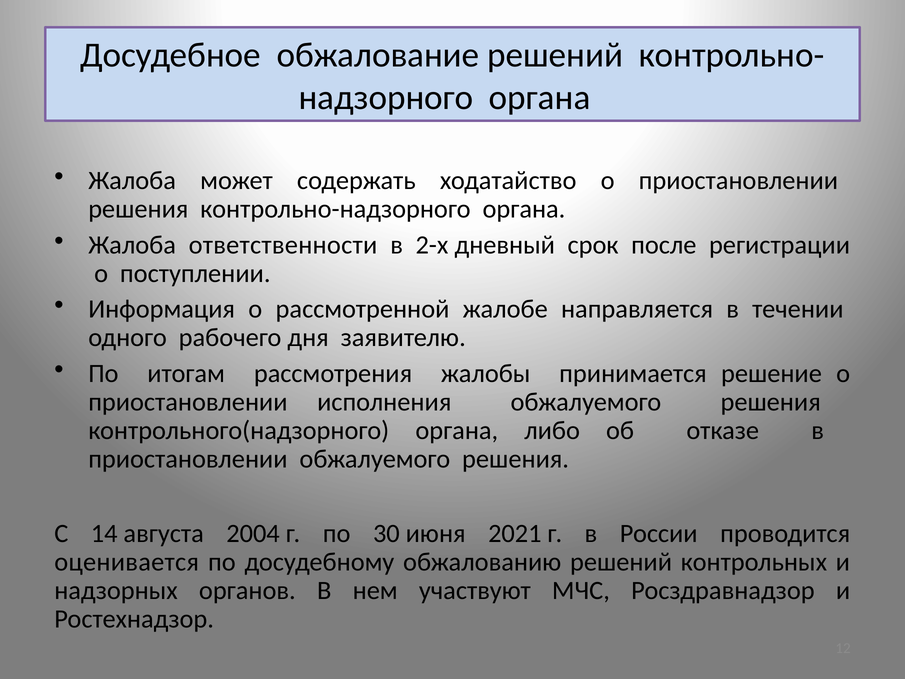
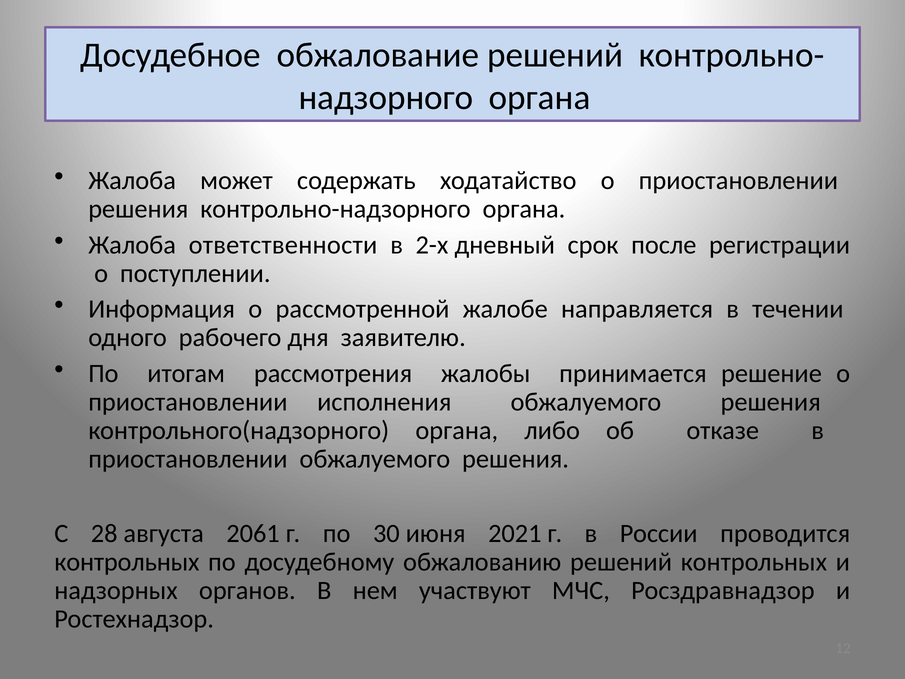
14: 14 -> 28 (104, 533)
2004: 2004 -> 2061 (253, 533)
оценивается: оценивается -> контрольных (127, 562)
